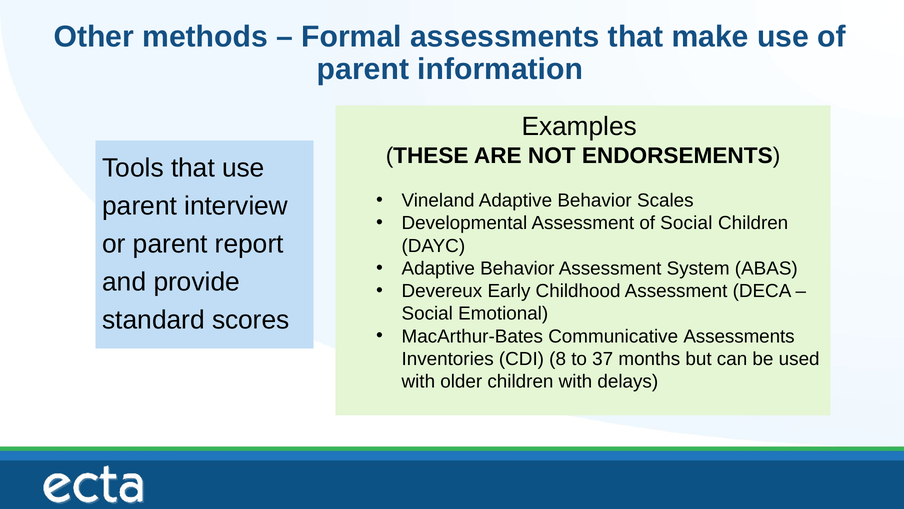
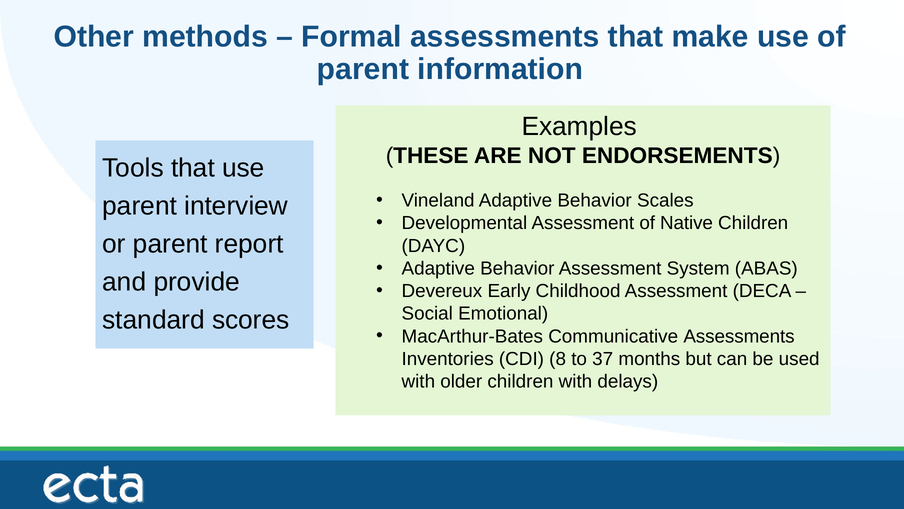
of Social: Social -> Native (686, 223)
